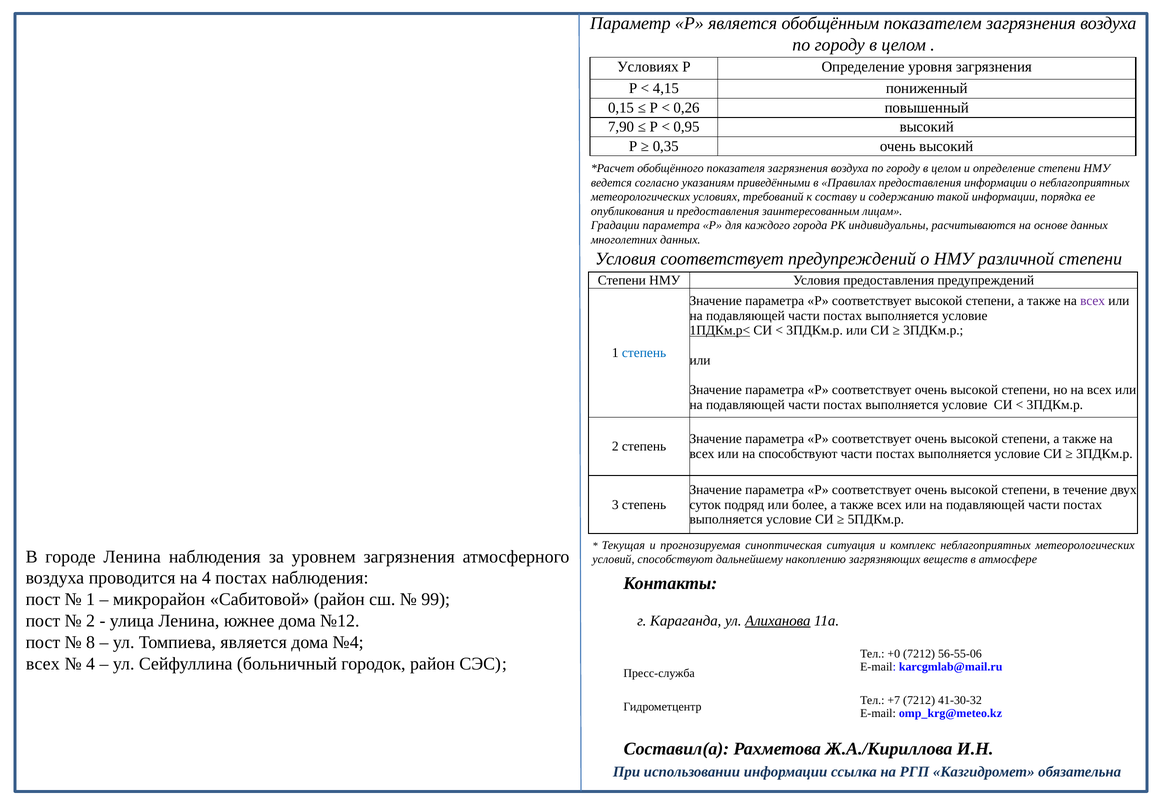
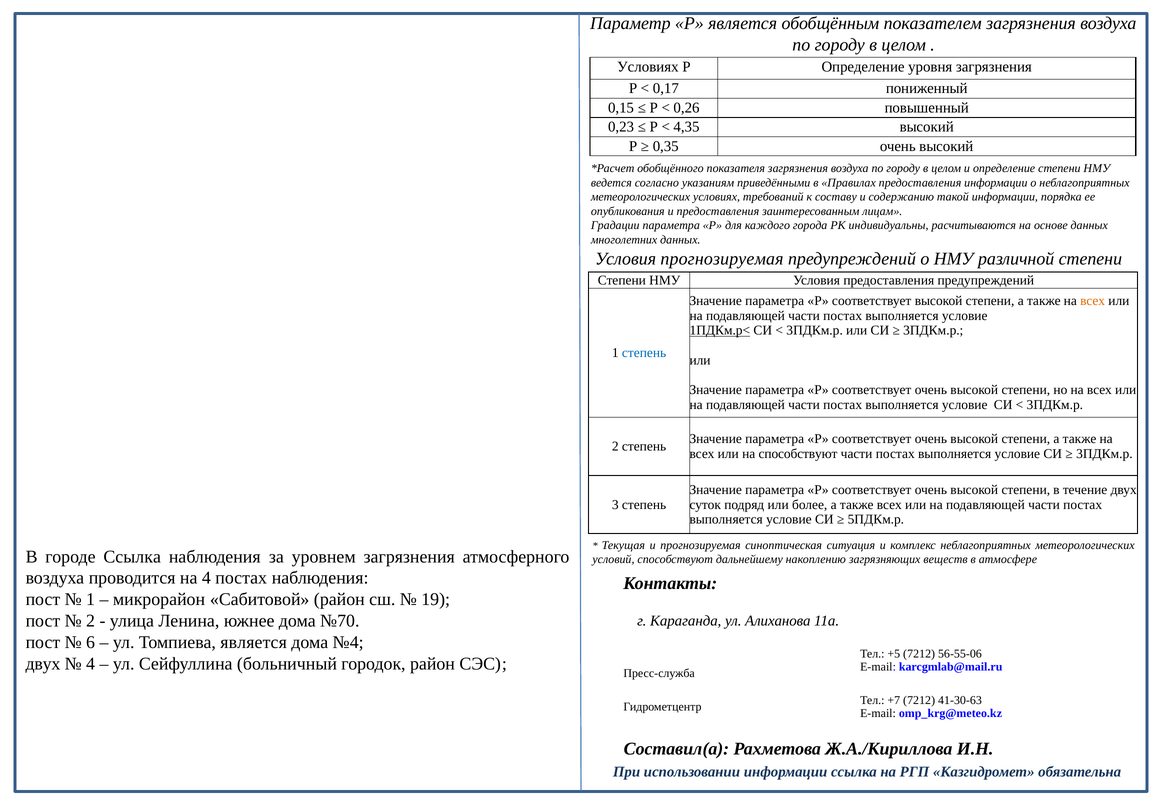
4,15: 4,15 -> 0,17 (666, 88)
7,90: 7,90 -> 0,23 (621, 127)
0,95: 0,95 -> 4,35 (686, 127)
Условия соответствует: соответствует -> прогнозируемая (722, 259)
всех colour: purple -> orange (1093, 301)
городе Ленина: Ленина -> Ссылка (132, 556)
99: 99 -> 19 (436, 599)
№12: №12 -> №70 (340, 621)
Алиханова underline: present -> none (778, 620)
8: 8 -> 6 (91, 642)
+0: +0 -> +5 (894, 653)
всех: всех -> двух (43, 664)
41-30-32: 41-30-32 -> 41-30-63 (960, 700)
